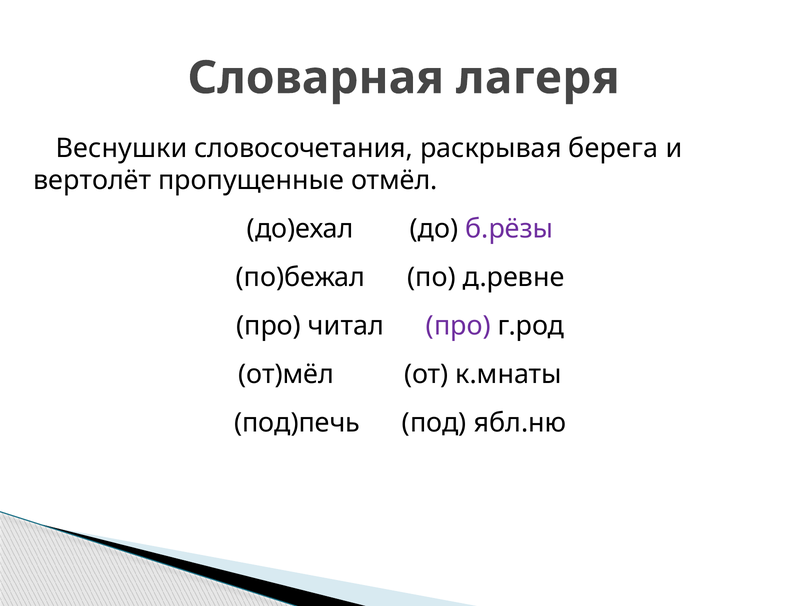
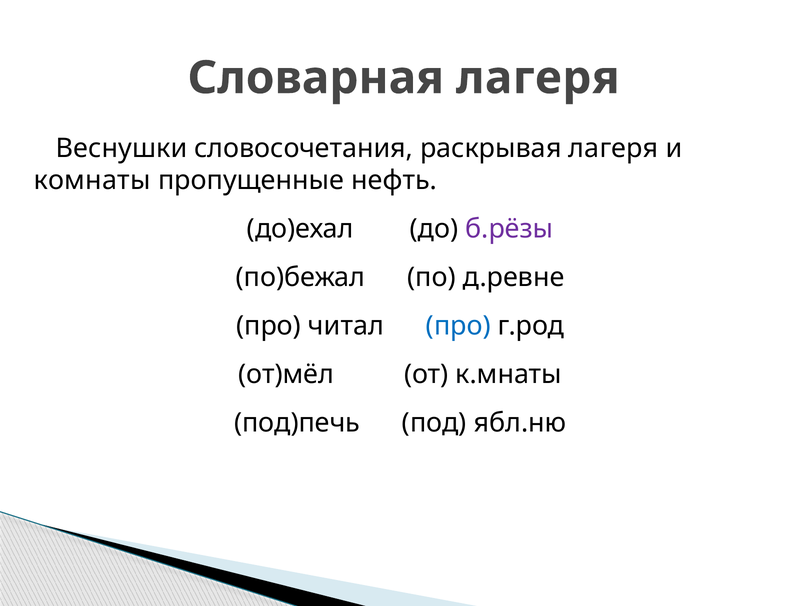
раскрывая берега: берега -> лагеря (613, 148)
вертолёт: вертолёт -> комнаты (92, 181)
отмёл: отмёл -> нефть (394, 181)
про colour: purple -> blue (458, 326)
